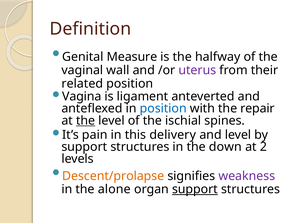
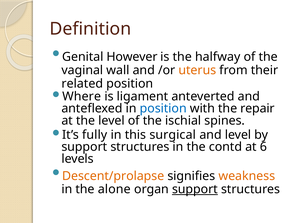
Measure: Measure -> However (132, 57)
uterus colour: purple -> orange (197, 70)
Vagina: Vagina -> Where (82, 96)
the underline: present -> none (86, 120)
pain: pain -> fully (95, 135)
delivery: delivery -> surgical (173, 135)
down: down -> contd (225, 147)
2: 2 -> 6 (263, 147)
weakness colour: purple -> orange (247, 176)
